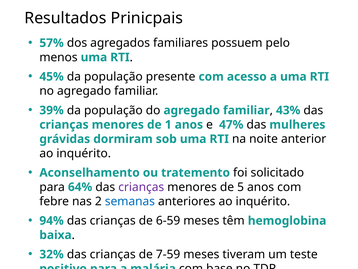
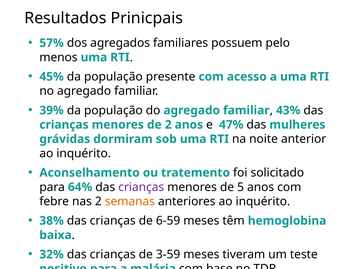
de 1: 1 -> 2 (168, 124)
semanas colour: blue -> orange (130, 201)
94%: 94% -> 38% (52, 220)
7-59: 7-59 -> 3-59 (168, 254)
